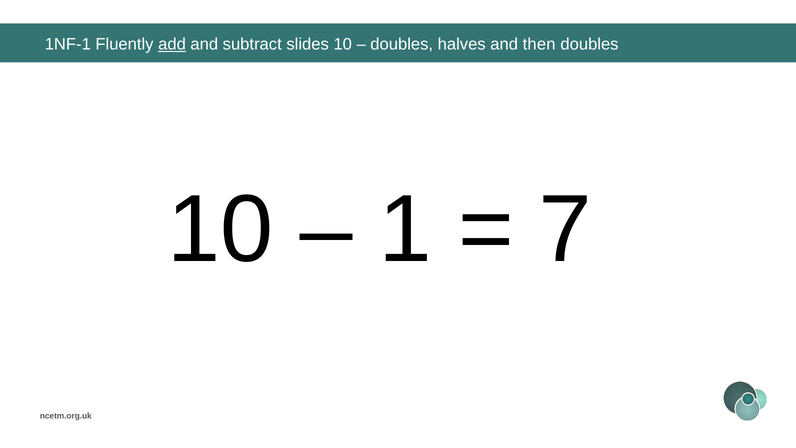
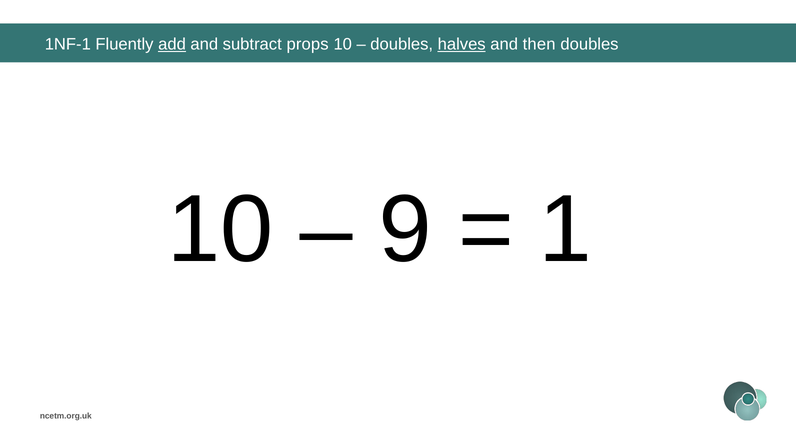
slides: slides -> props (308, 44)
halves underline: none -> present (462, 44)
1: 1 -> 9 (405, 230)
7: 7 -> 1 (565, 230)
